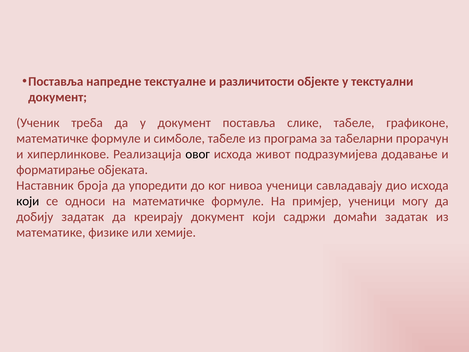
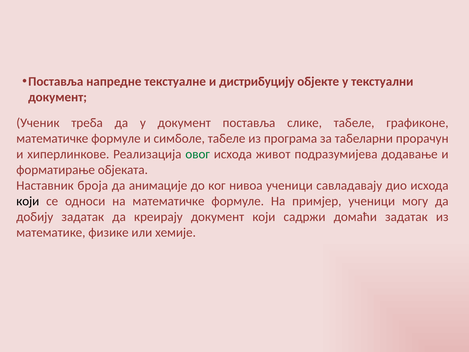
различитости: различитости -> дистрибуцију (257, 81)
овог colour: black -> green (198, 154)
упоредити: упоредити -> анимације (158, 185)
